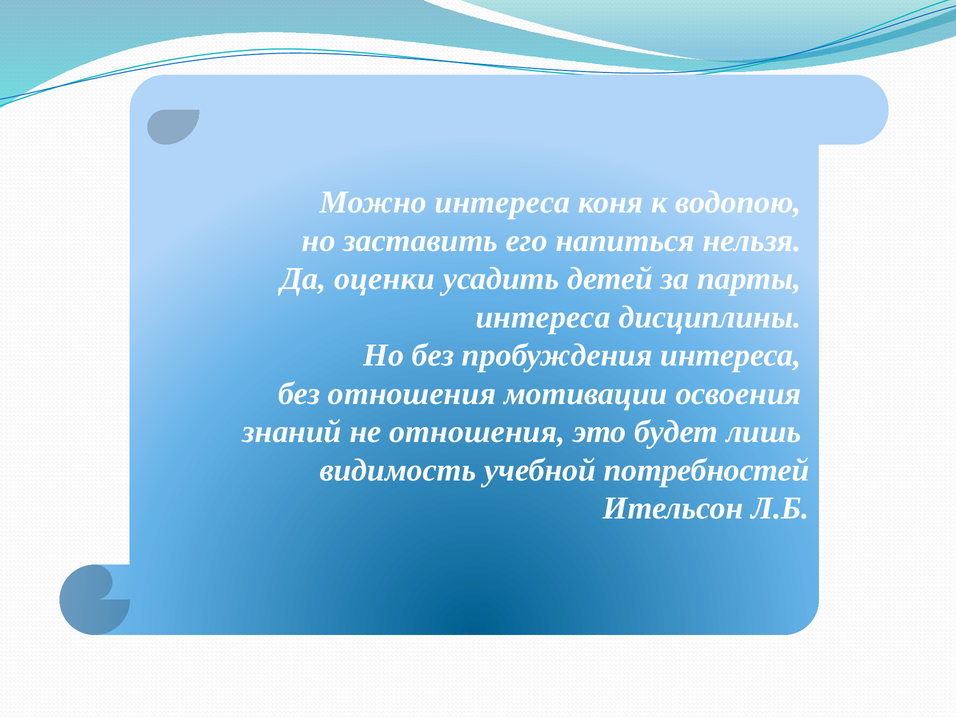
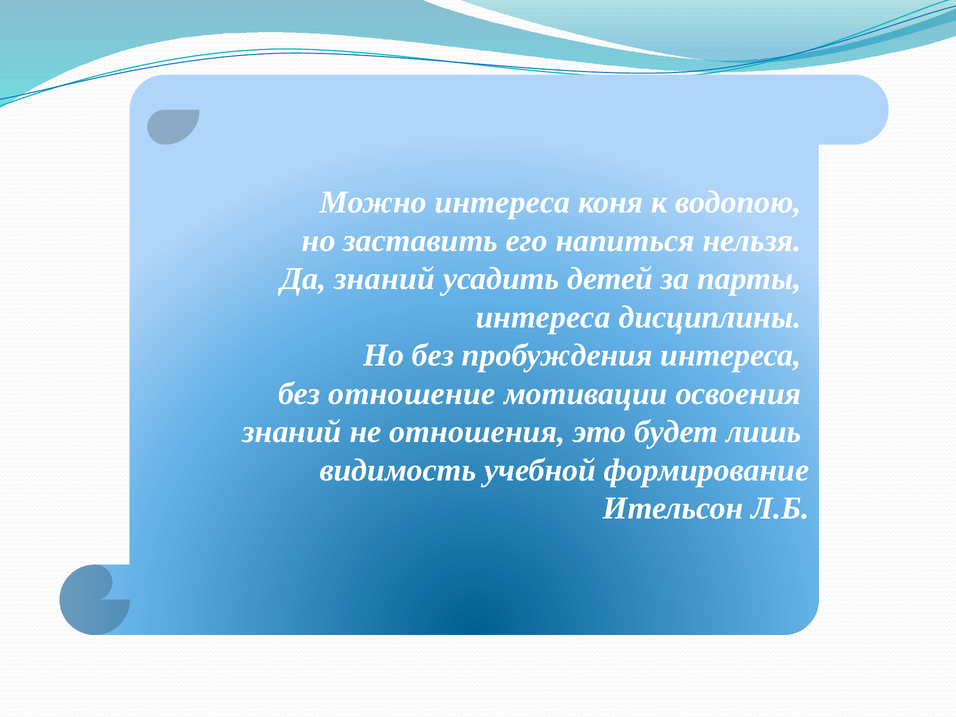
Да оценки: оценки -> знаний (384, 279)
без отношения: отношения -> отношение (412, 394)
потребностей: потребностей -> формирование (707, 470)
